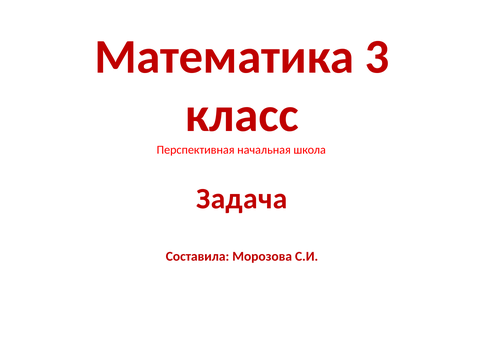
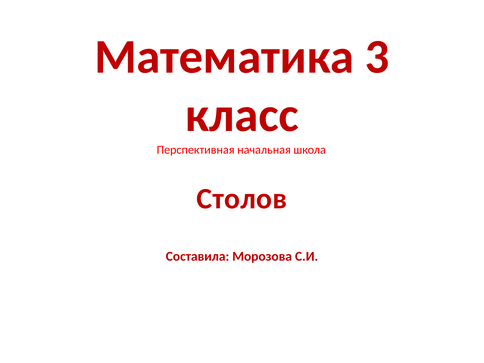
Задача: Задача -> Столов (242, 199)
